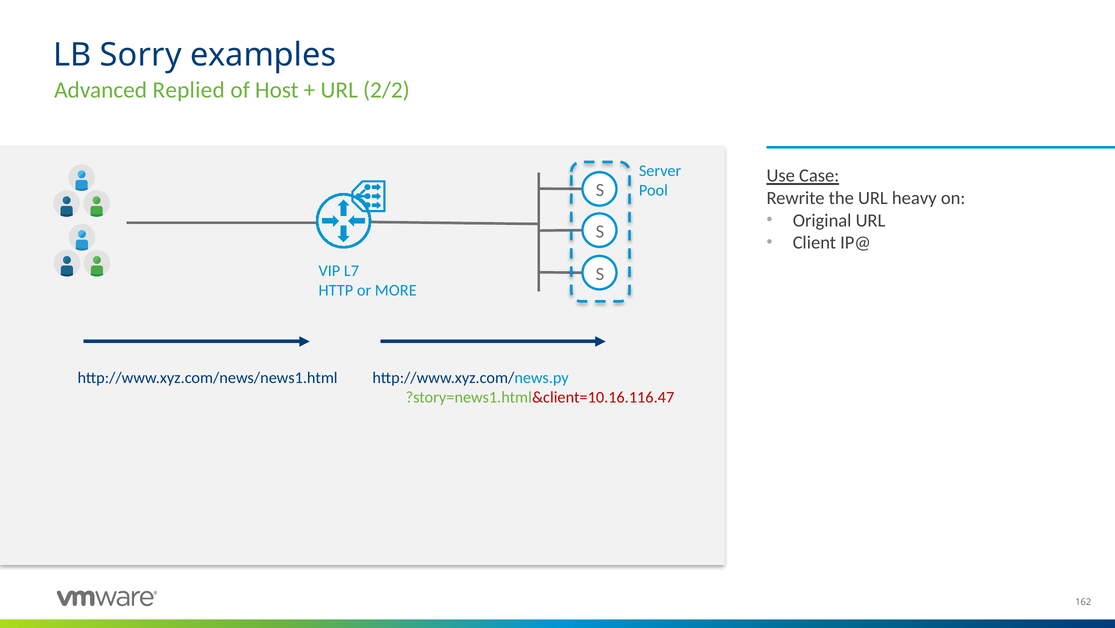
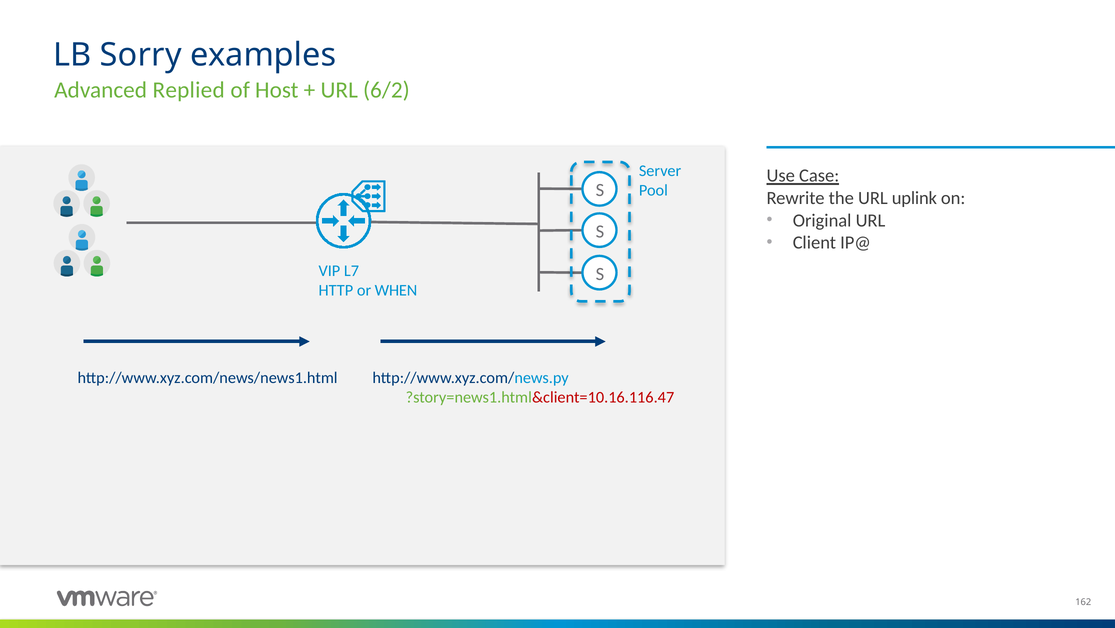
2/2: 2/2 -> 6/2 (386, 90)
heavy: heavy -> uplink (914, 198)
MORE: MORE -> WHEN (396, 290)
